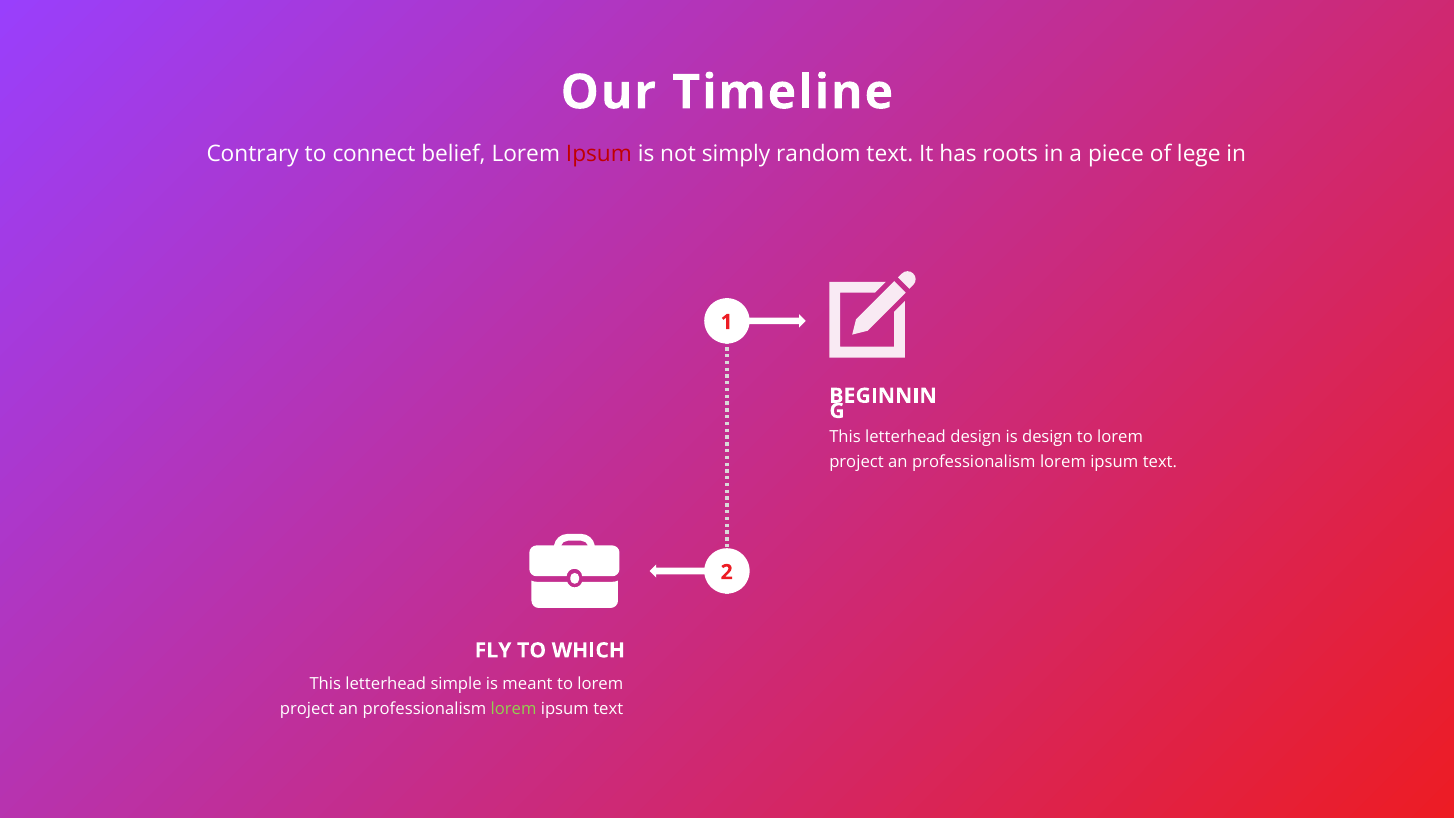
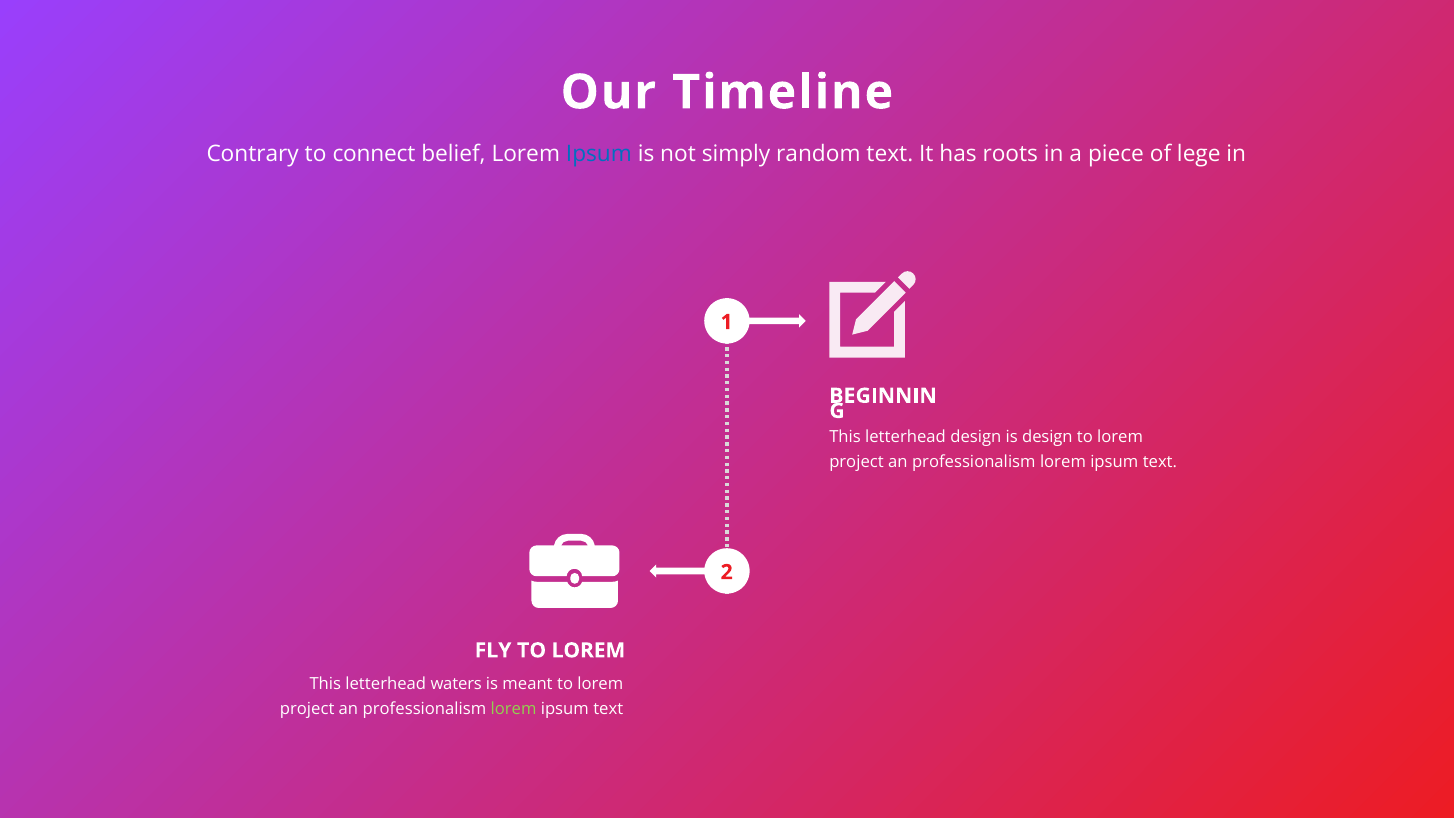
Ipsum colour: red -> blue (599, 154)
FLY TO WHICH: WHICH -> LOREM (588, 650)
simple: simple -> waters (456, 684)
